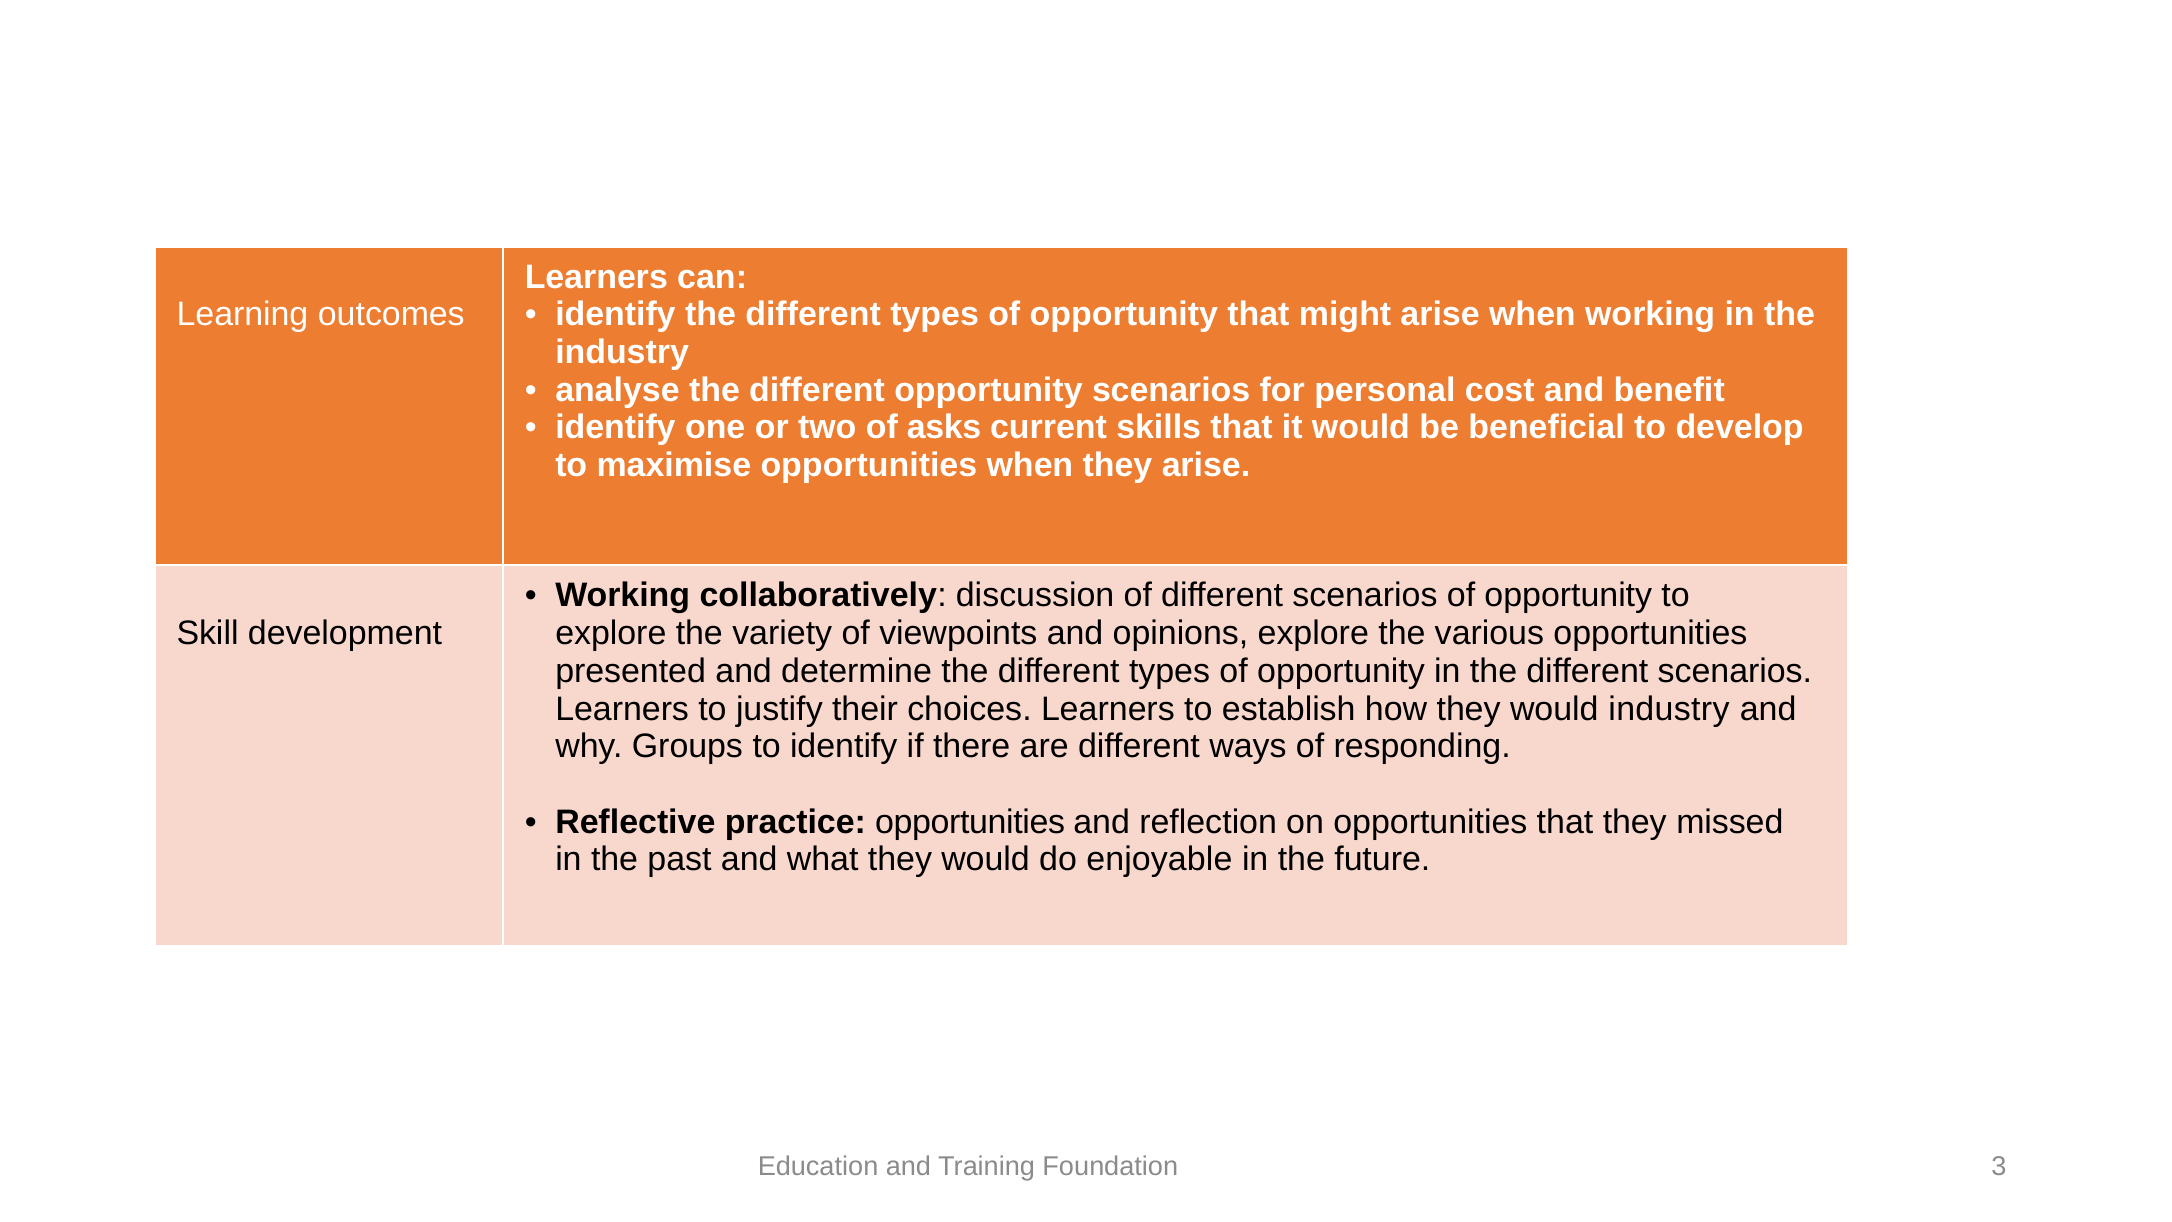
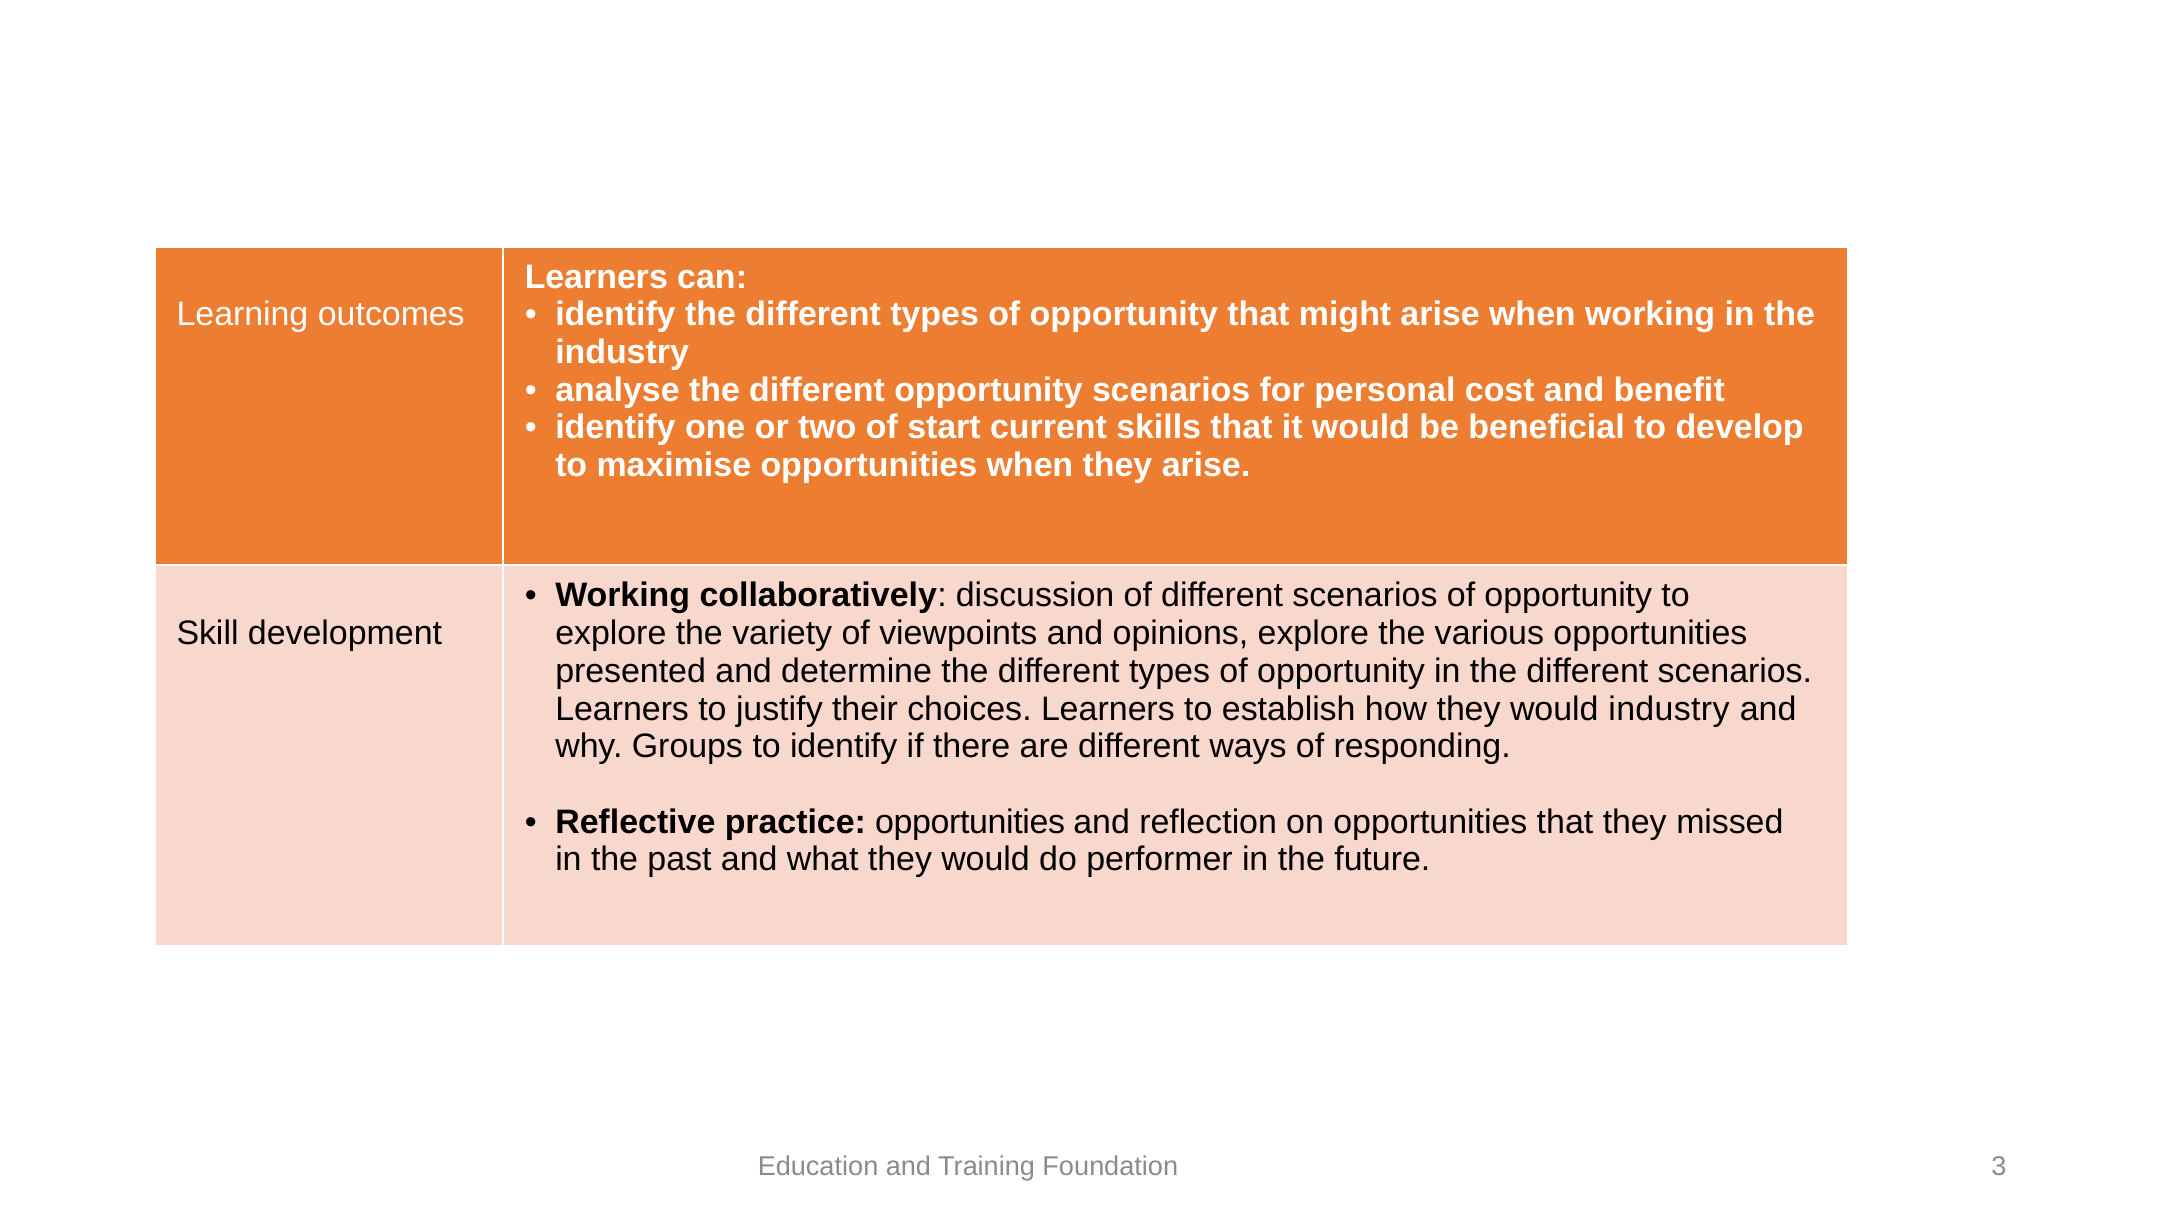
asks: asks -> start (944, 428)
enjoyable: enjoyable -> performer (1159, 860)
